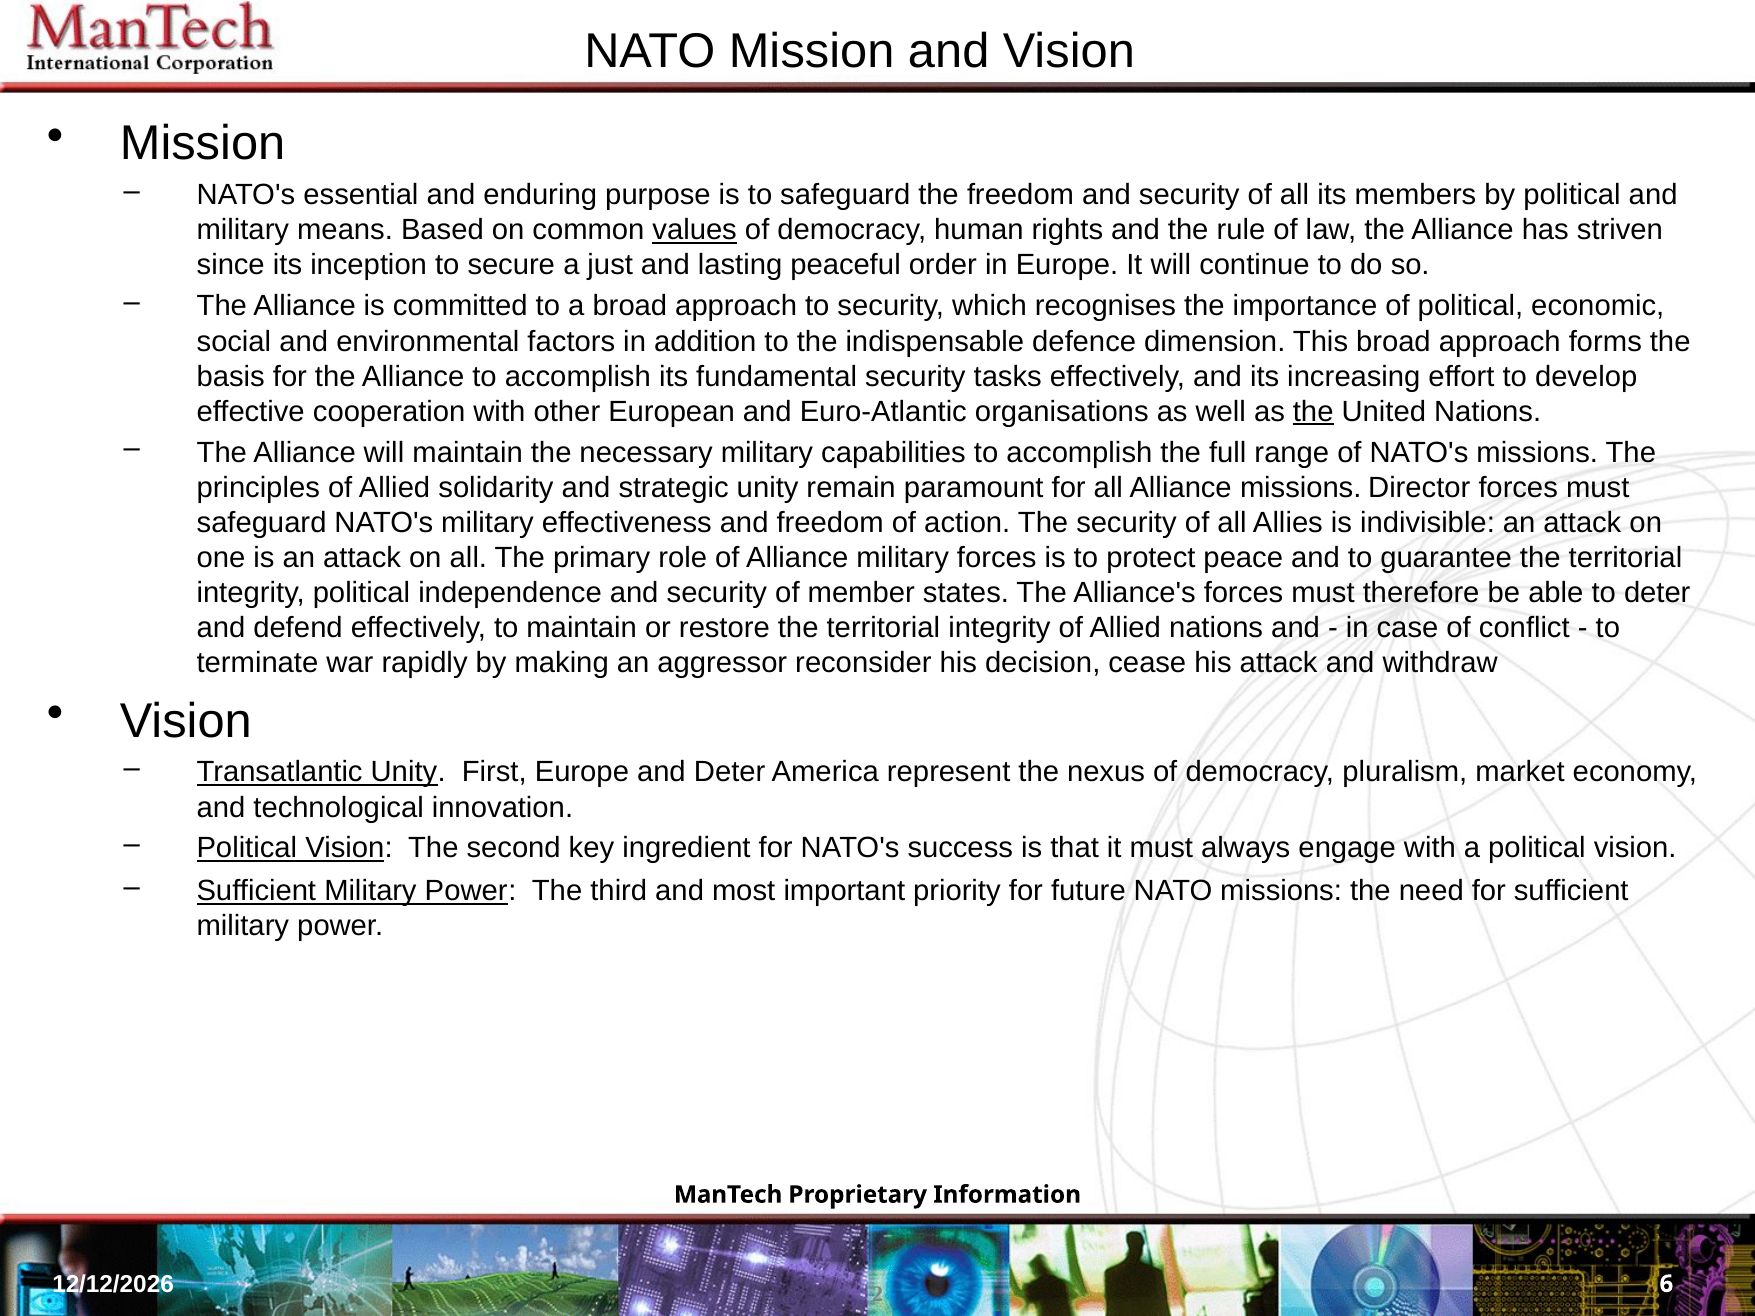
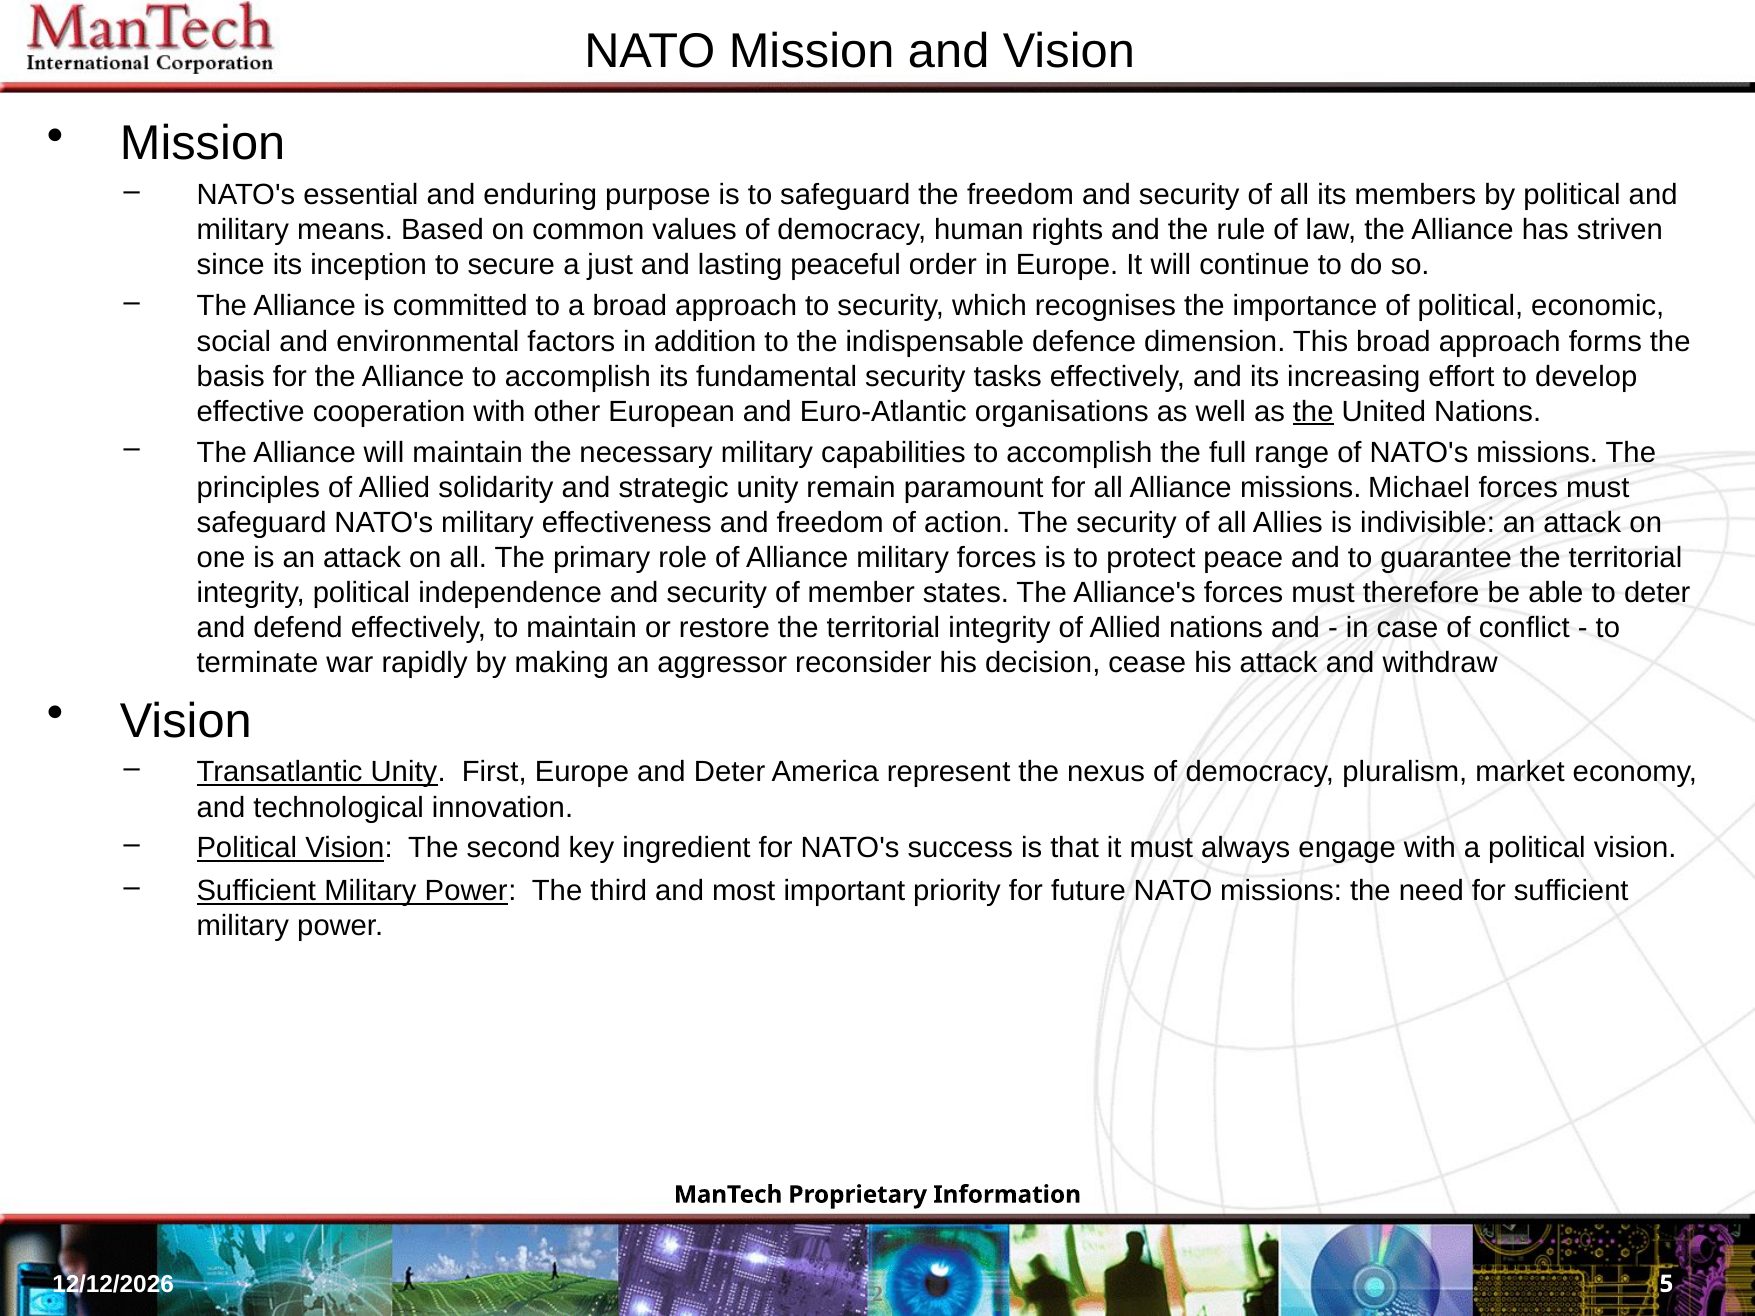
values underline: present -> none (695, 230)
Director: Director -> Michael (1419, 488)
6: 6 -> 5 (1666, 1284)
